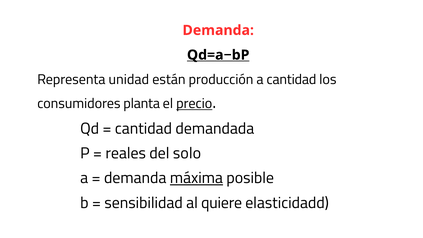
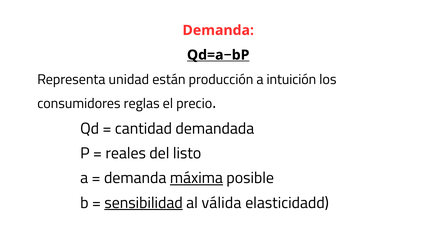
a cantidad: cantidad -> intuición (291, 80)
planta: planta -> reglas (142, 104)
precio underline: present -> none (194, 104)
solo: solo -> listo (187, 153)
sensibilidad underline: none -> present (144, 203)
quiere: quiere -> válida (221, 203)
